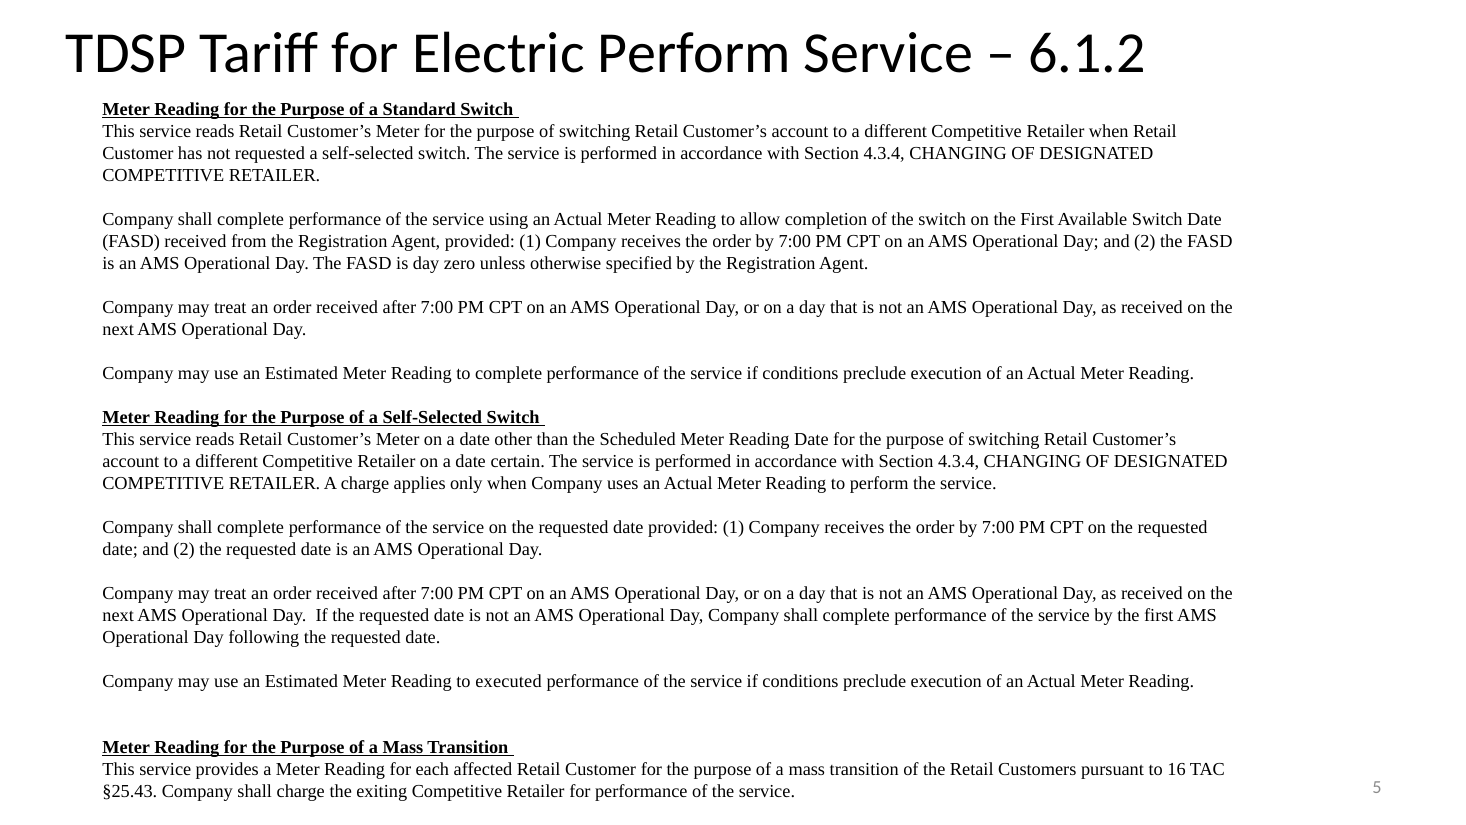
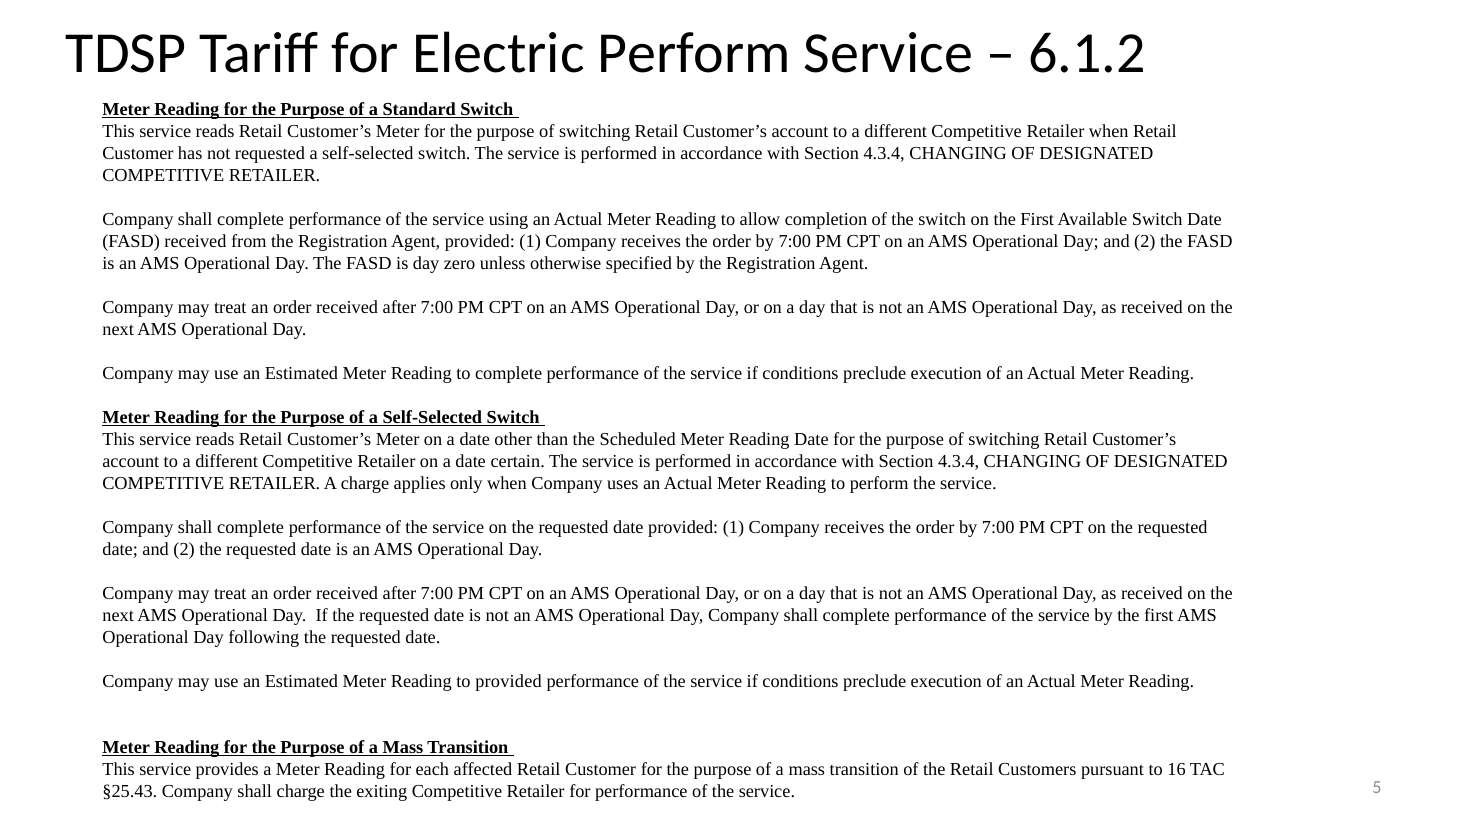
to executed: executed -> provided (509, 681)
